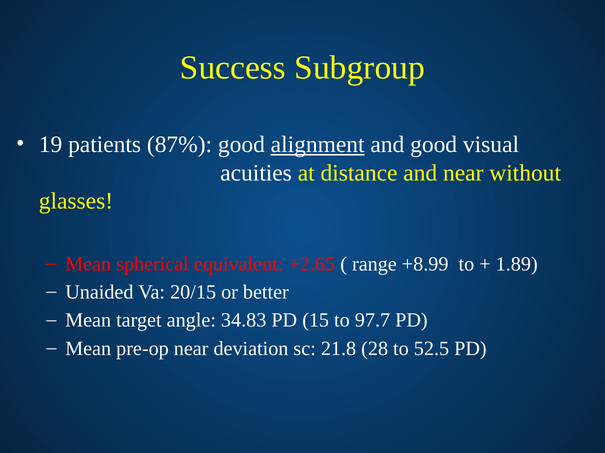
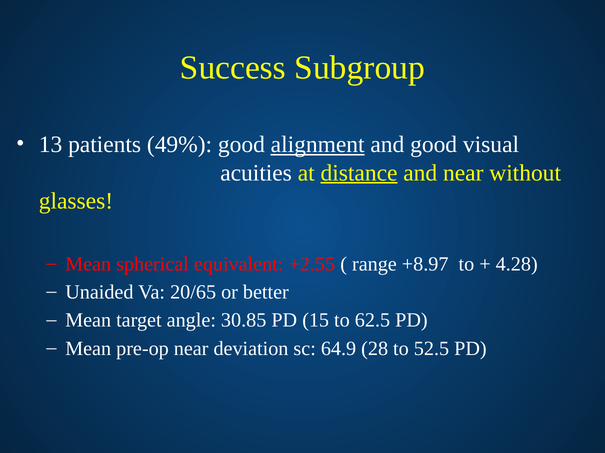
19: 19 -> 13 (51, 145)
87%: 87% -> 49% (180, 145)
distance underline: none -> present (359, 173)
+2.65: +2.65 -> +2.55 (312, 264)
+8.99: +8.99 -> +8.97 (425, 264)
1.89: 1.89 -> 4.28 (517, 264)
20/15: 20/15 -> 20/65 (193, 293)
34.83: 34.83 -> 30.85 (244, 321)
97.7: 97.7 -> 62.5 (373, 321)
21.8: 21.8 -> 64.9 (339, 349)
